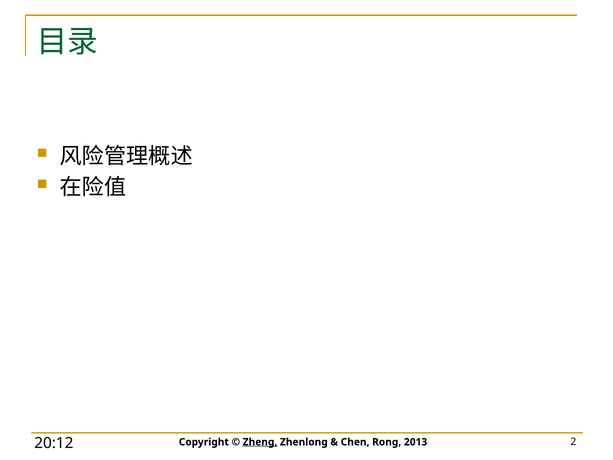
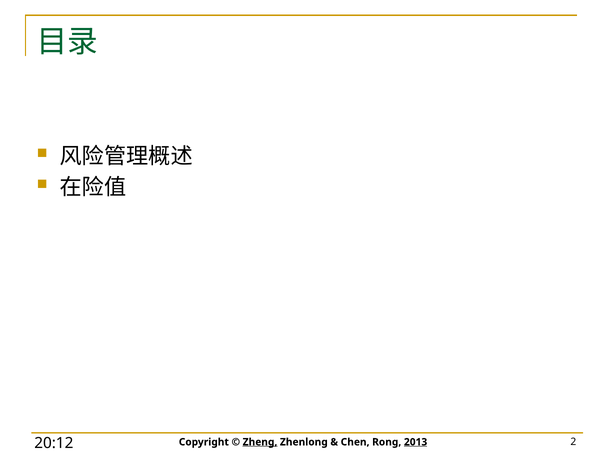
2013 underline: none -> present (416, 442)
